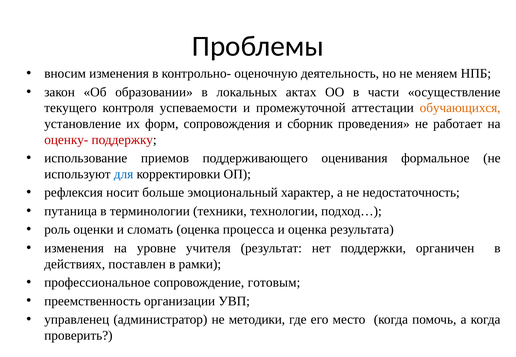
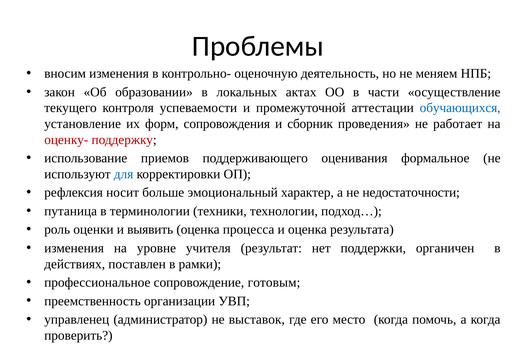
обучающихся colour: orange -> blue (460, 108)
недостаточность: недостаточность -> недостаточности (411, 193)
сломать: сломать -> выявить (150, 230)
методики: методики -> выставок (257, 320)
